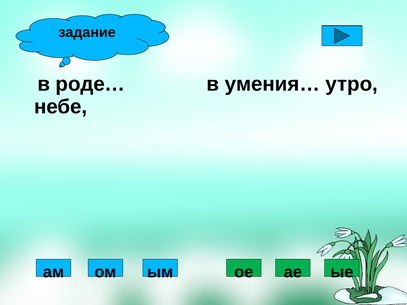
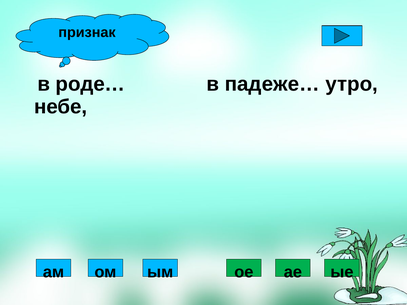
задание: задание -> признак (87, 33)
умения…: умения… -> падеже… (272, 84)
